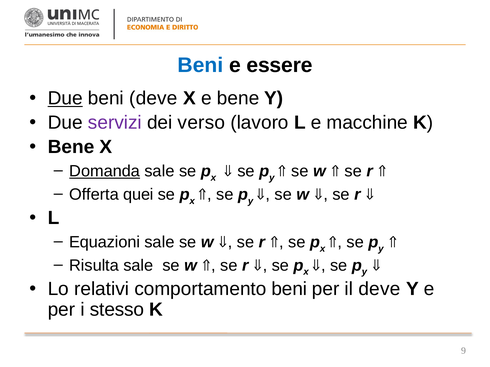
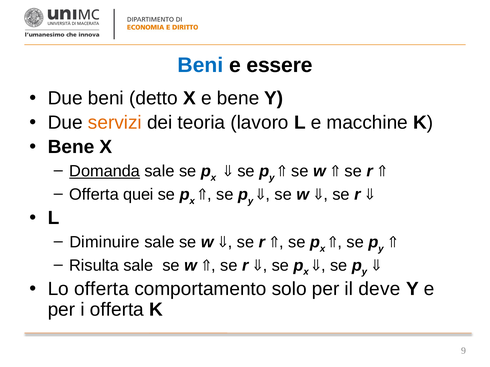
Due underline: present -> none (65, 98)
beni deve: deve -> detto (153, 98)
servizi colour: purple -> orange (115, 123)
verso: verso -> teoria (201, 123)
Equazioni: Equazioni -> Diminuire (105, 243)
Lo relativi: relativi -> offerta (102, 289)
comportamento beni: beni -> solo (289, 289)
i stesso: stesso -> offerta (117, 310)
